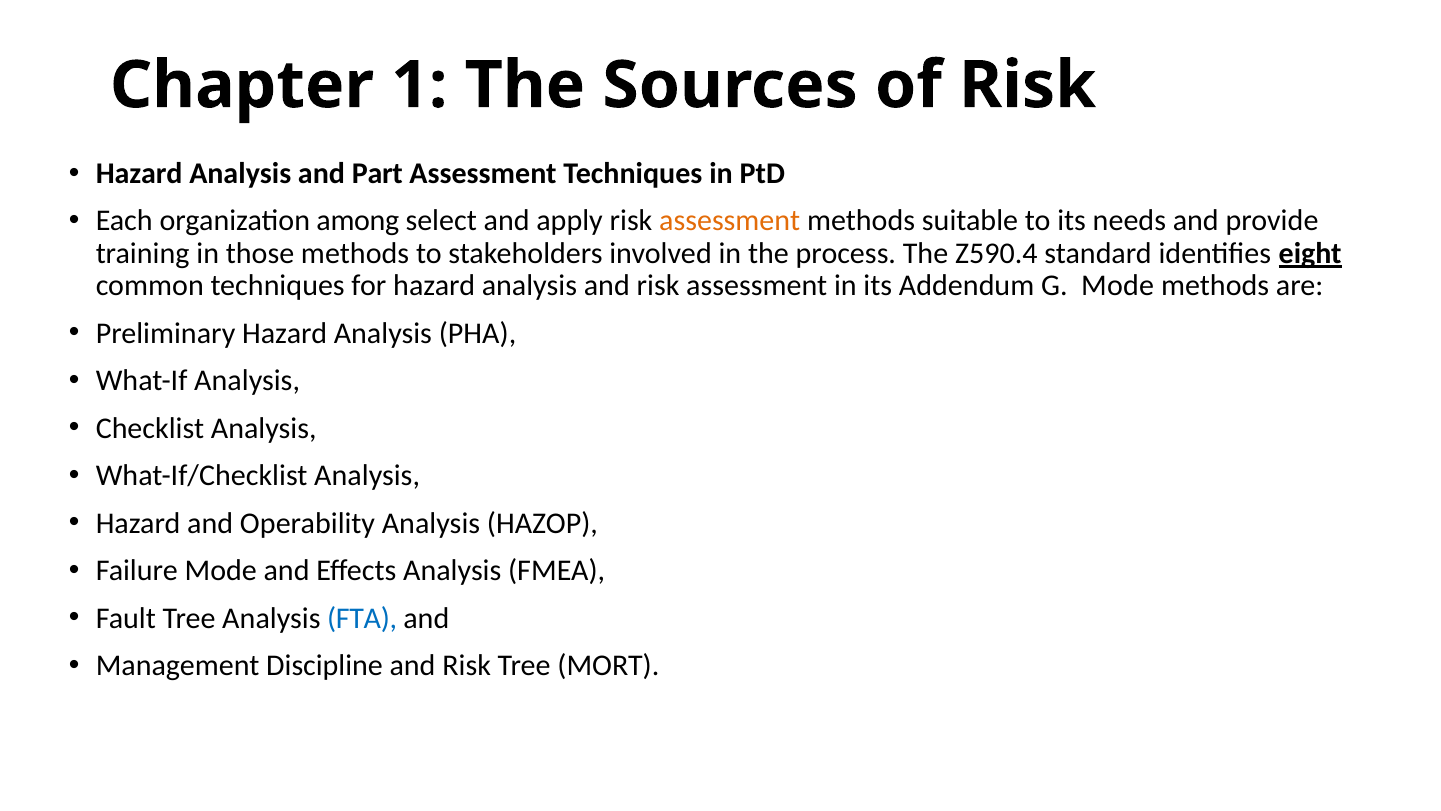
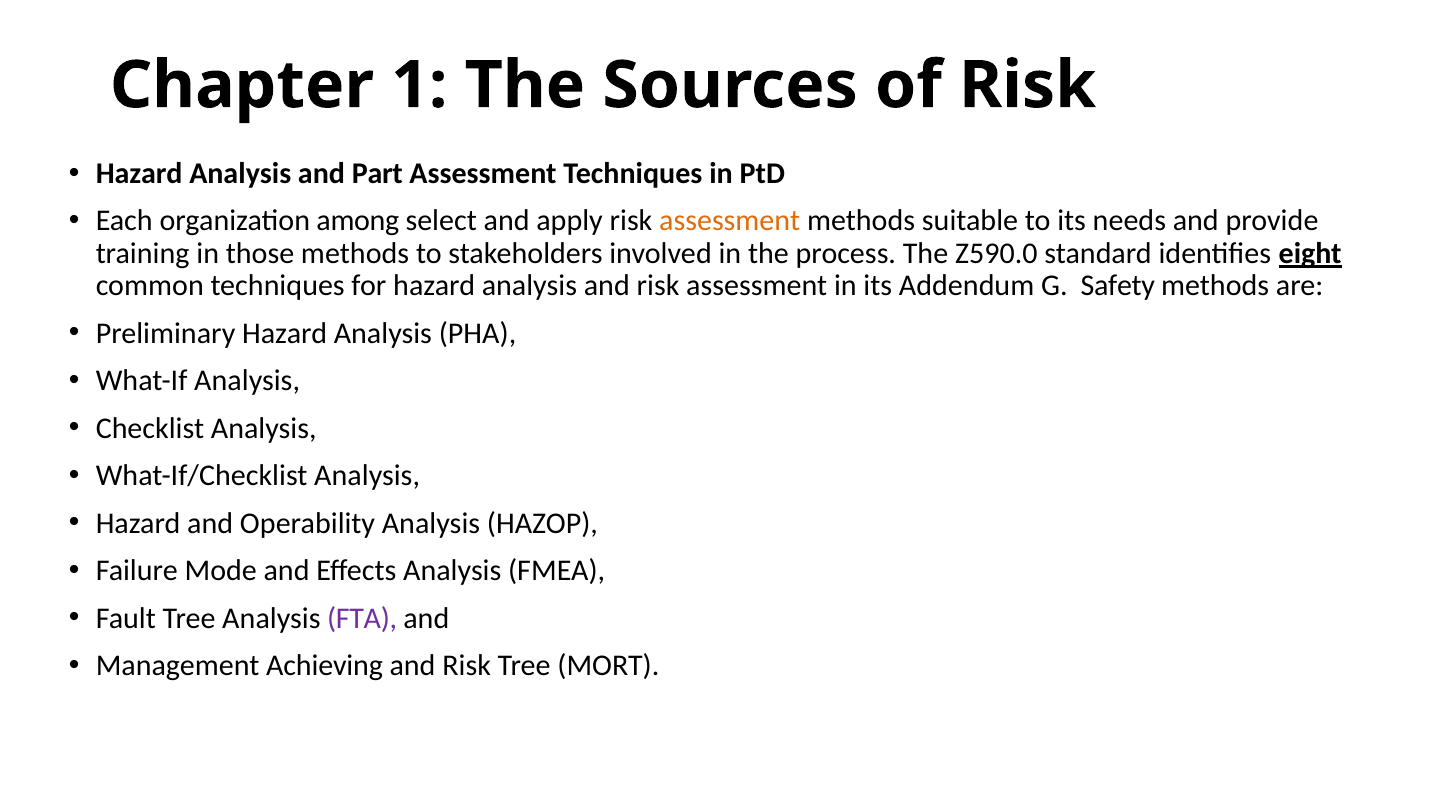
Z590.4: Z590.4 -> Z590.0 (996, 253)
G Mode: Mode -> Safety (1118, 286)
FTA colour: blue -> purple (362, 618)
Discipline: Discipline -> Achieving (325, 665)
